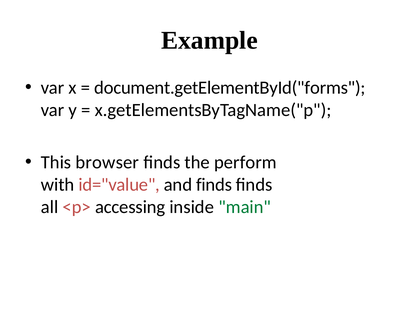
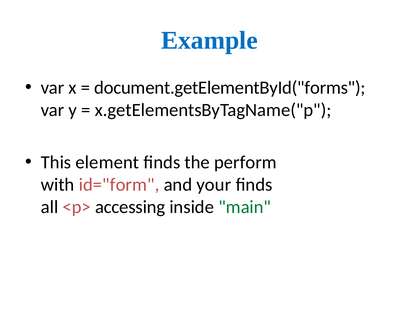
Example colour: black -> blue (209, 41)
browser: browser -> element (107, 162)
id="value: id="value -> id="form (119, 185)
and finds: finds -> your (214, 185)
